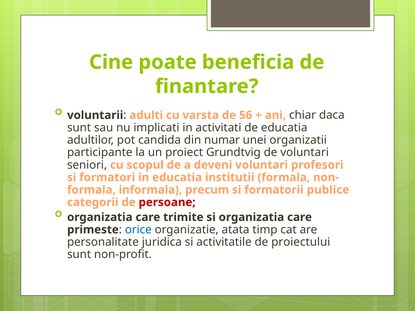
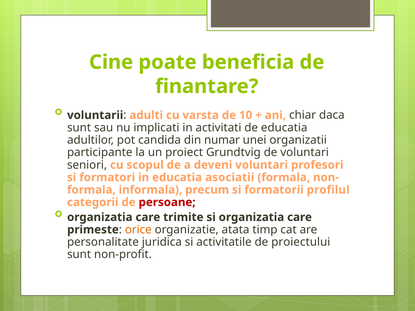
56: 56 -> 10 (246, 115)
institutii: institutii -> asociatii (230, 178)
publice: publice -> profilul (328, 190)
orice colour: blue -> orange (138, 230)
